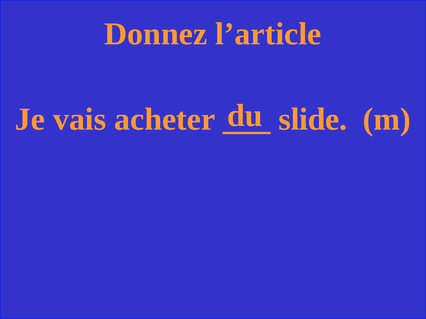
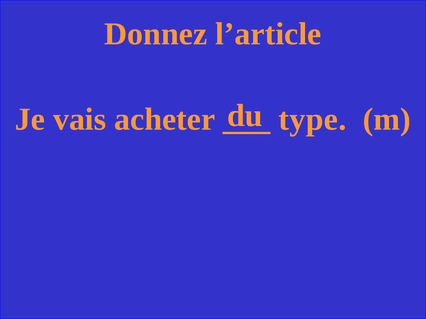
slide: slide -> type (313, 119)
